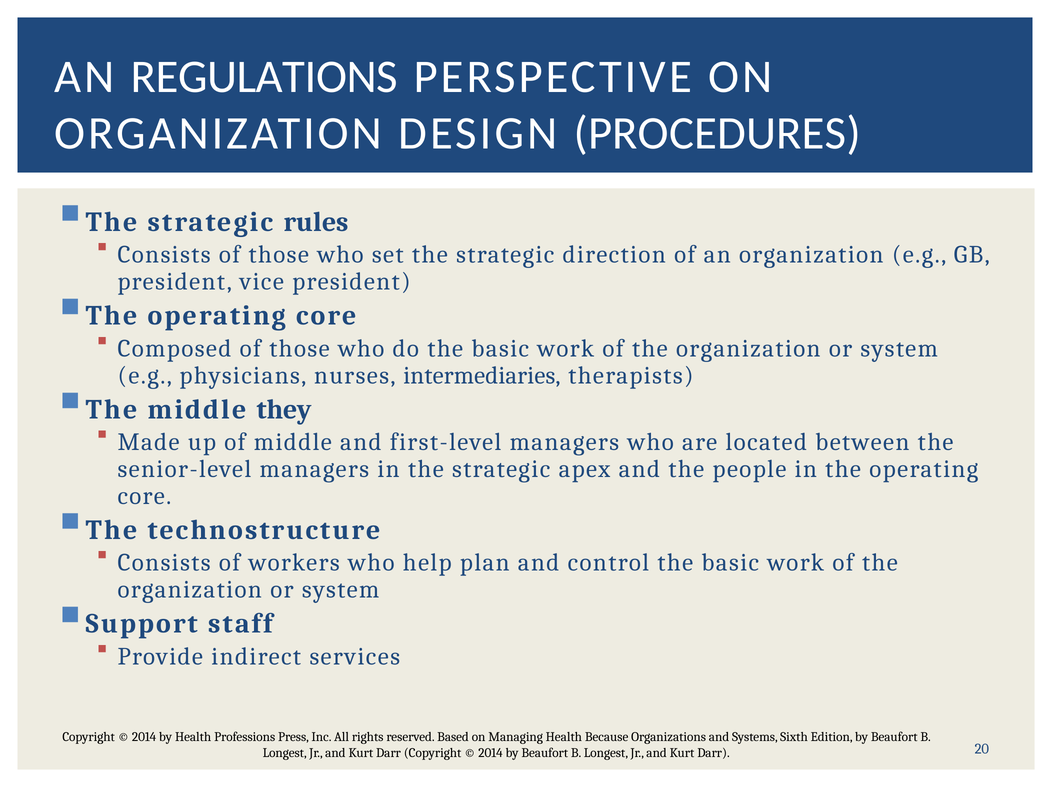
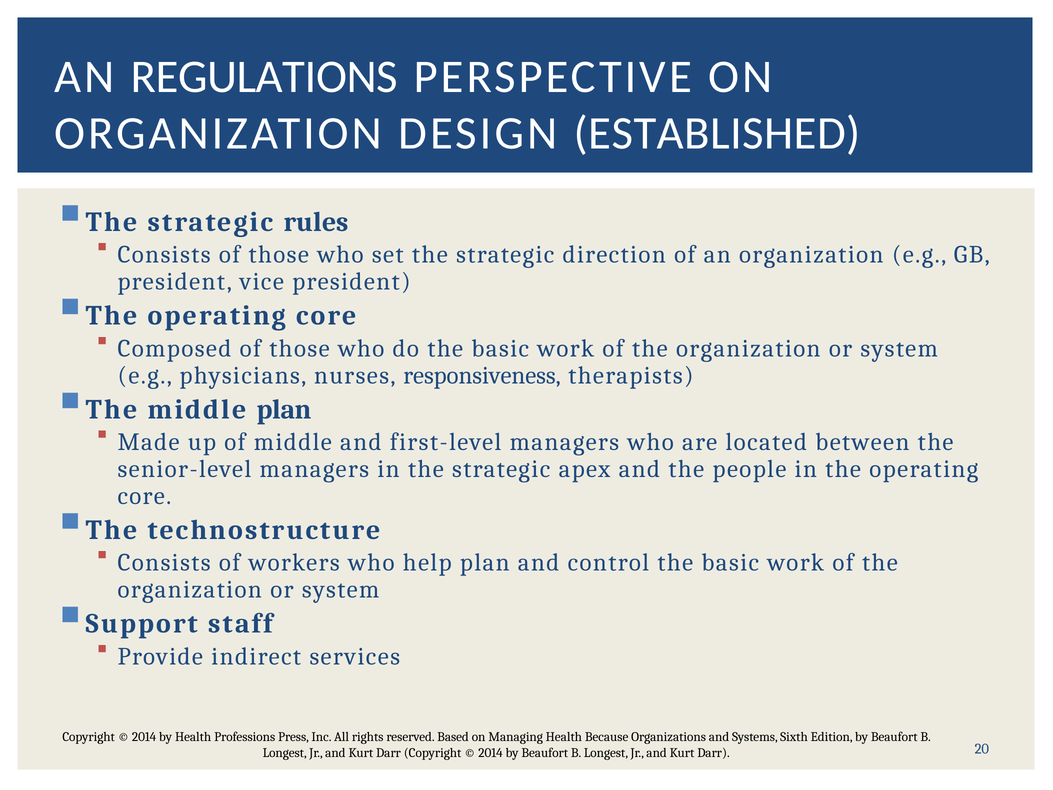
PROCEDURES: PROCEDURES -> ESTABLISHED (717, 133)
intermediaries: intermediaries -> responsiveness (482, 375)
middle they: they -> plan (284, 409)
